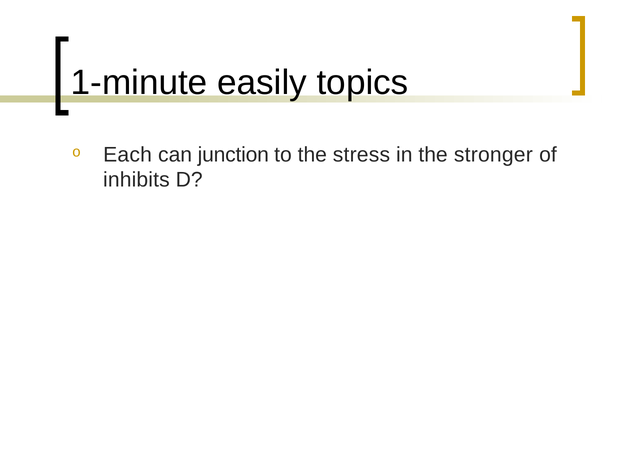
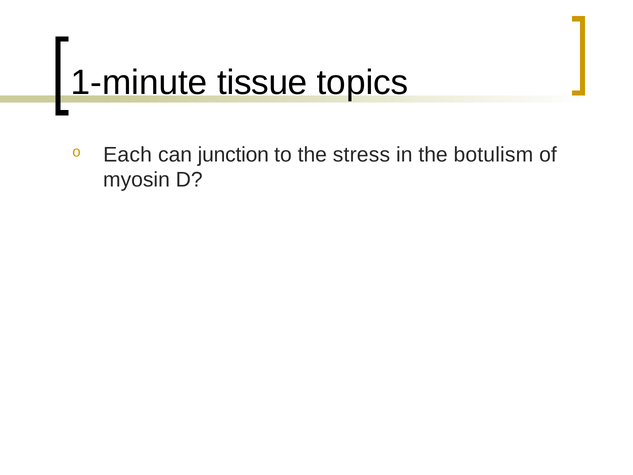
easily: easily -> tissue (262, 83)
stronger: stronger -> botulism (493, 154)
inhibits: inhibits -> myosin (136, 180)
